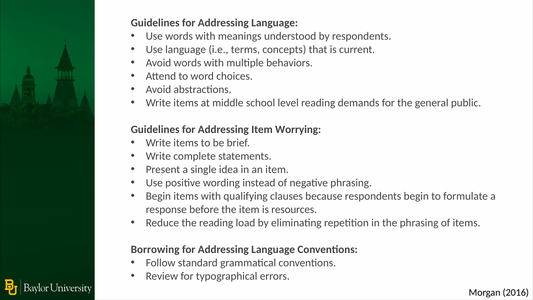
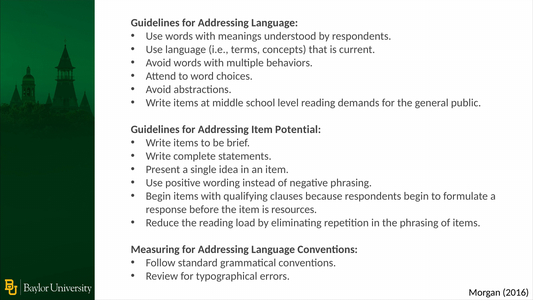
Worrying: Worrying -> Potential (298, 129)
Borrowing: Borrowing -> Measuring (155, 249)
